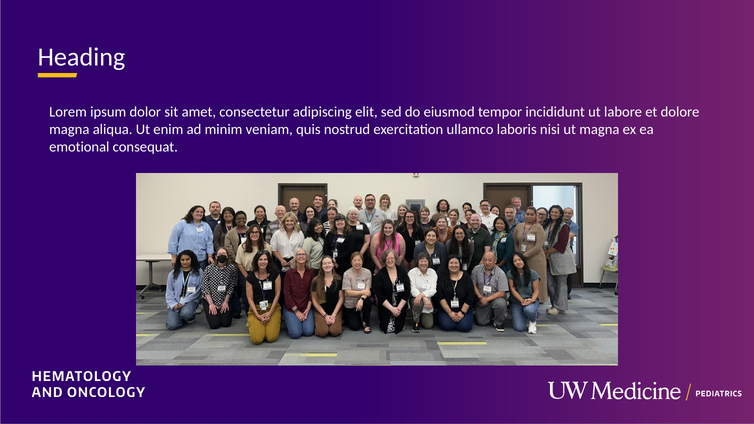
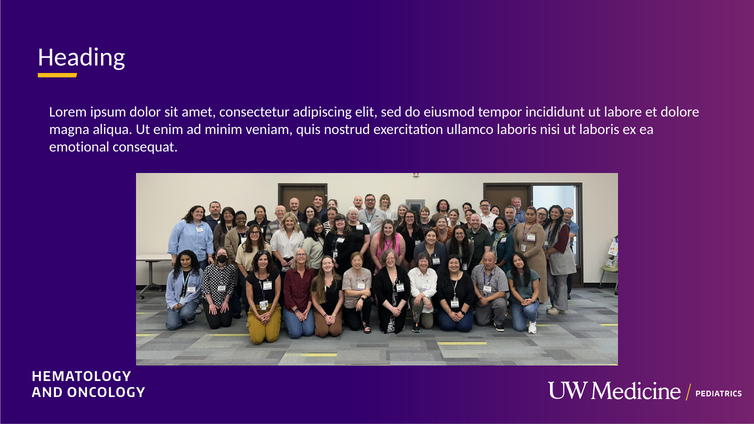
ut magna: magna -> laboris (599, 129)
